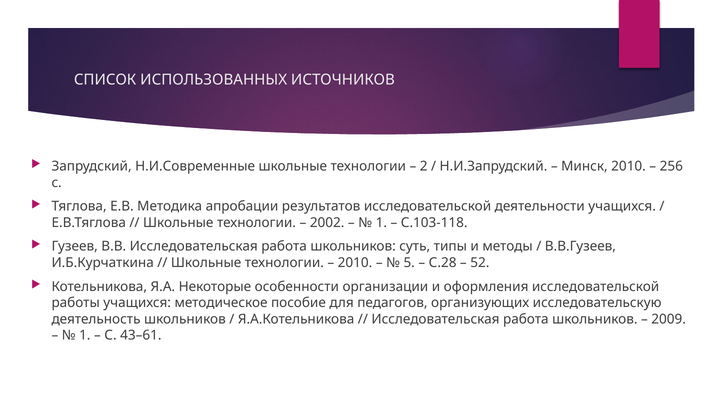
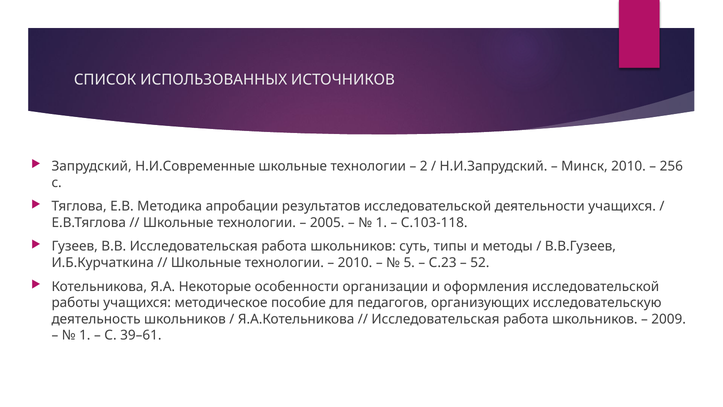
2002: 2002 -> 2005 (327, 223)
С.28: С.28 -> С.23 (443, 263)
43–61: 43–61 -> 39–61 (141, 335)
